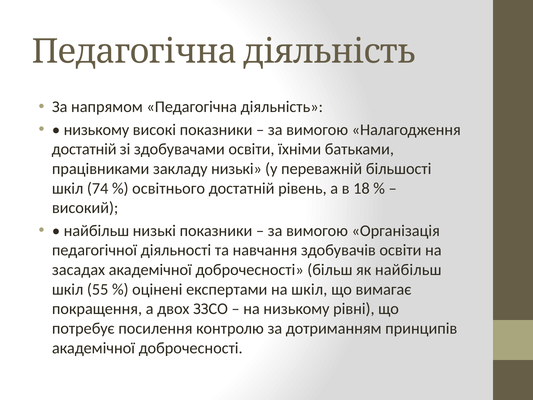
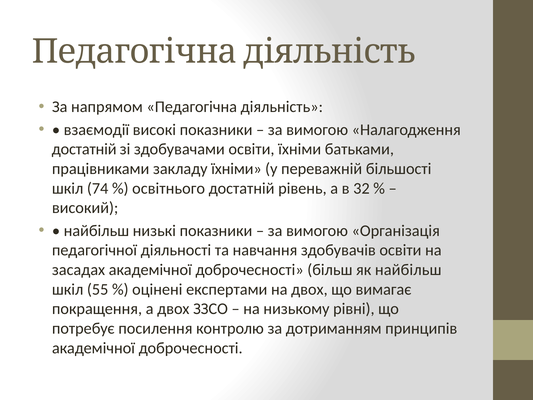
низькому: низькому -> взаємодії (96, 130)
закладу низькі: низькі -> їхніми (236, 169)
18: 18 -> 32 (361, 188)
на шкіл: шкіл -> двох (309, 289)
